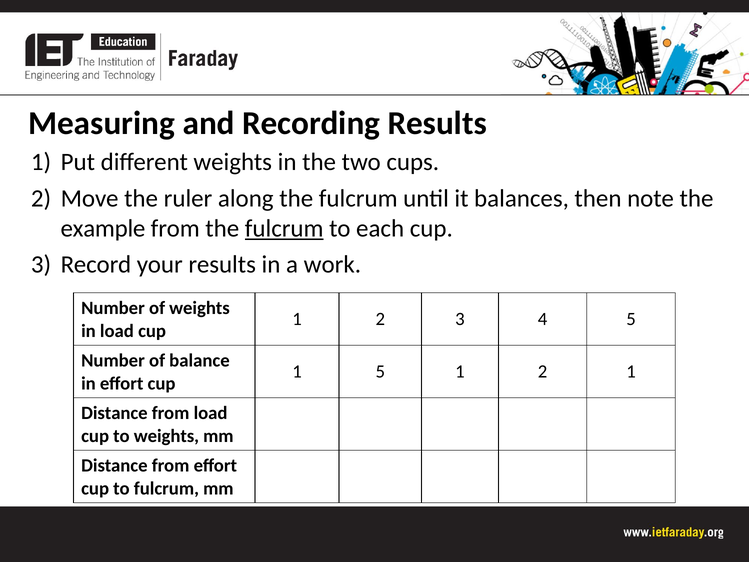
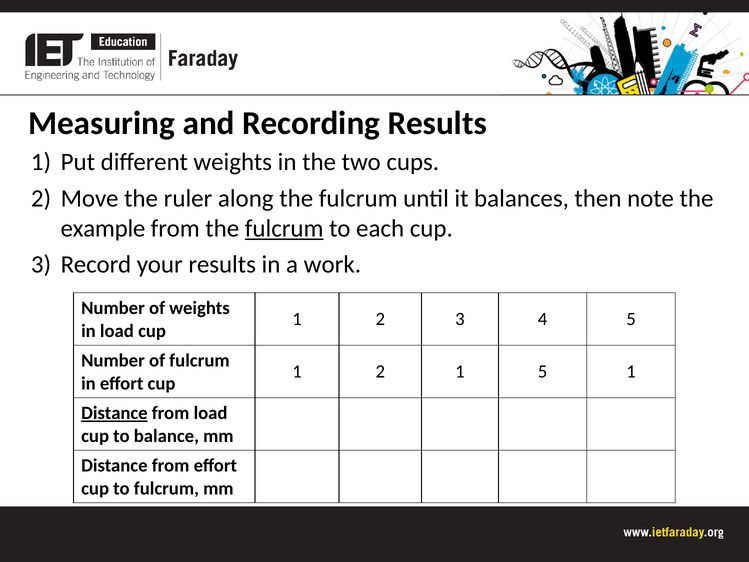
of balance: balance -> fulcrum (199, 361)
5: 5 -> 2 (380, 372)
2: 2 -> 5 (543, 372)
Distance underline: none -> present (114, 413)
to weights: weights -> balance (166, 436)
